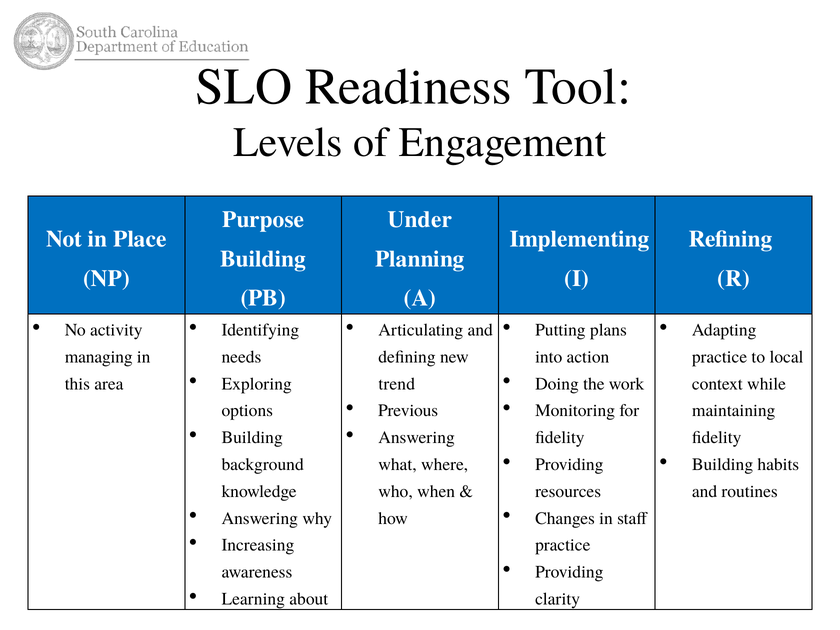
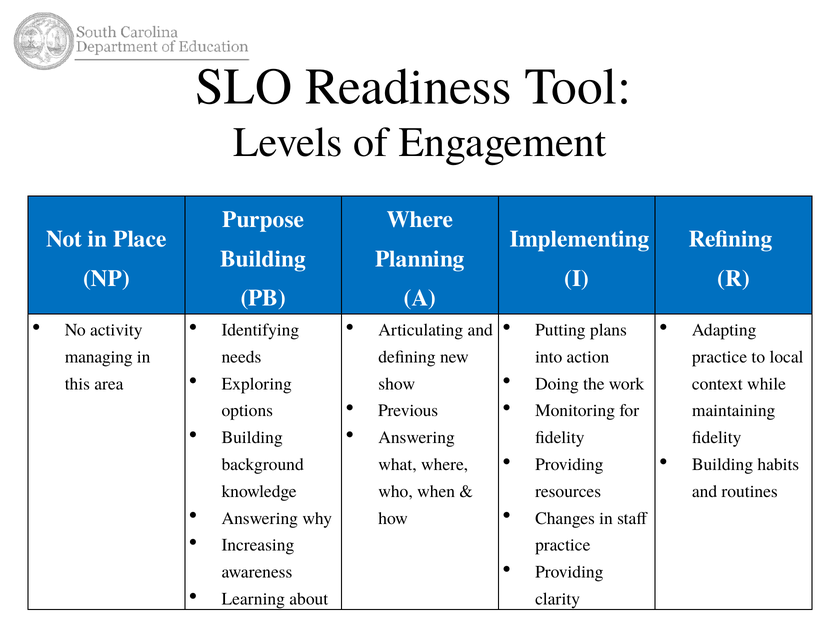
Under: Under -> Where (420, 220)
trend: trend -> show (397, 384)
